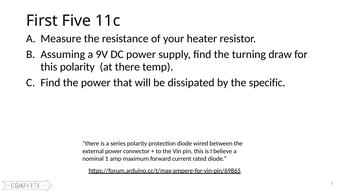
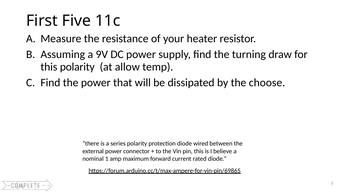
at there: there -> allow (127, 67)
specific: specific -> choose (267, 83)
